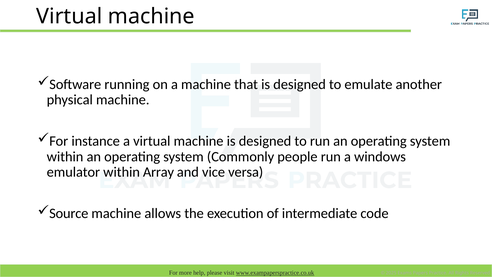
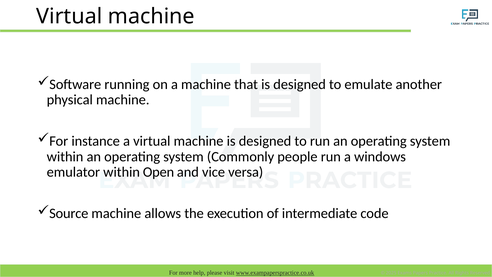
Array: Array -> Open (159, 172)
